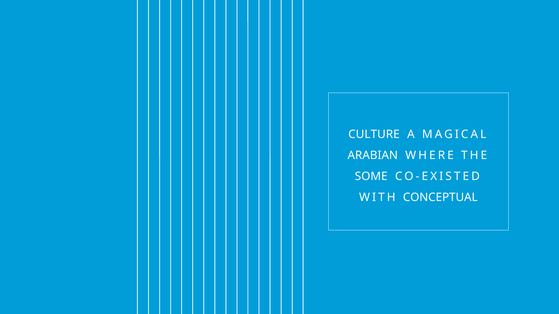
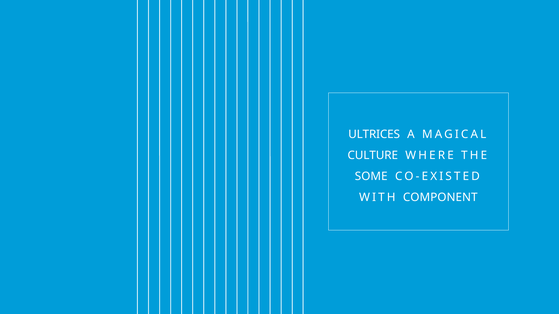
CULTURE: CULTURE -> ULTRICES (374, 135)
ARABIAN: ARABIAN -> CULTURE (373, 156)
CONCEPTUAL: CONCEPTUAL -> COMPONENT (440, 198)
